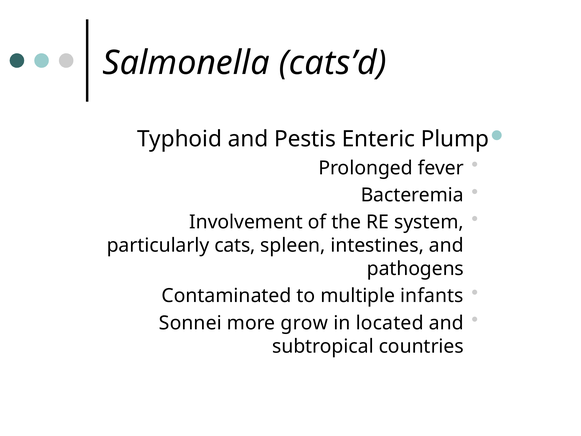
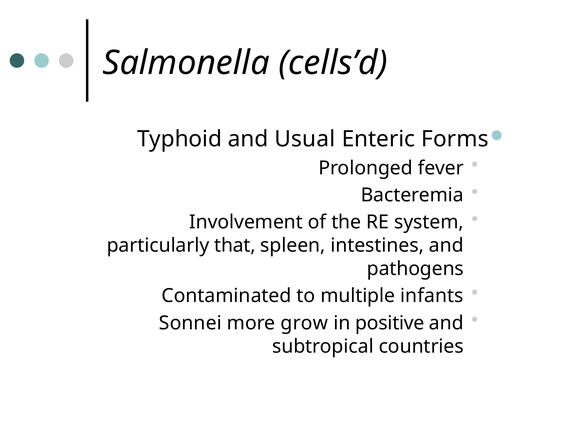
cats’d: cats’d -> cells’d (333, 63)
Pestis: Pestis -> Usual (305, 139)
Plump: Plump -> Forms (455, 139)
cats: cats -> that (235, 245)
located: located -> positive (390, 323)
